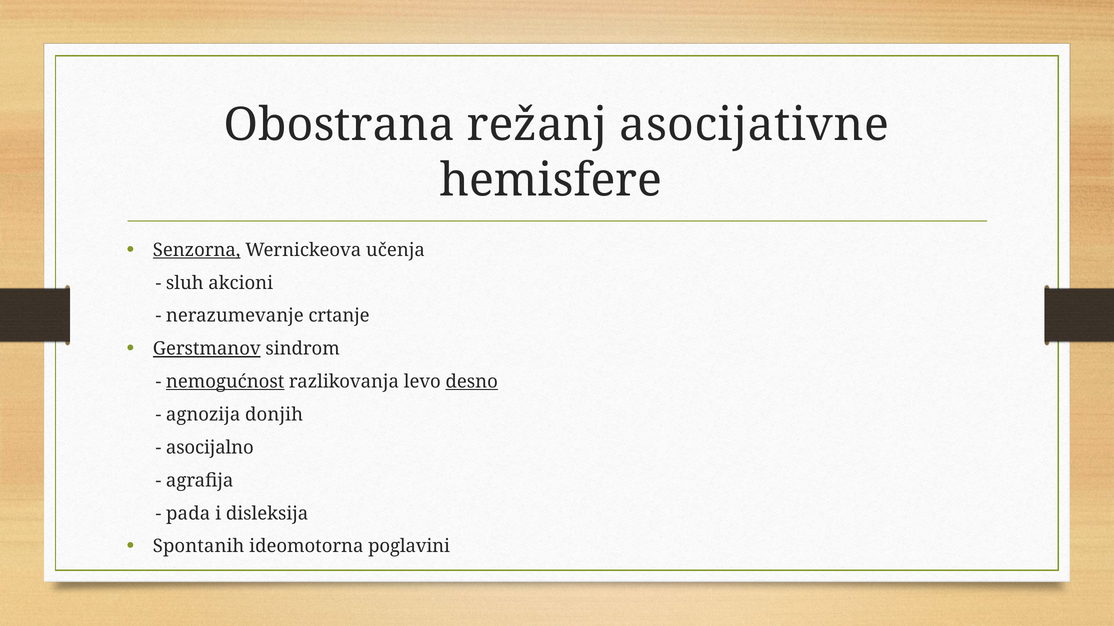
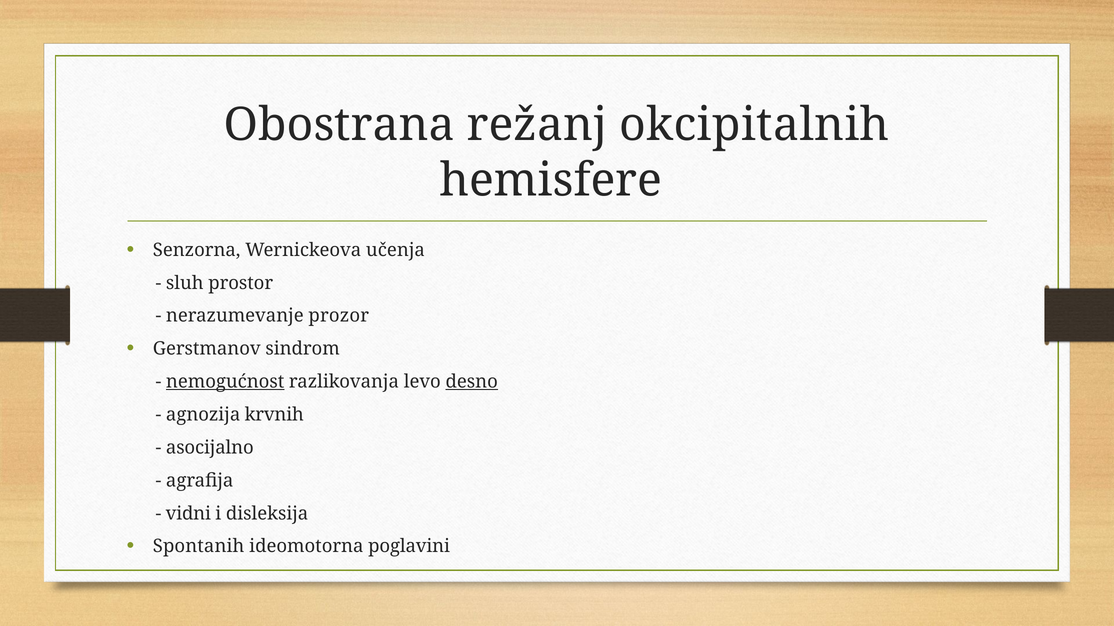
asocijativne: asocijativne -> okcipitalnih (754, 125)
Senzorna underline: present -> none (197, 250)
akcioni: akcioni -> prostor (241, 283)
crtanje: crtanje -> prozor (339, 316)
Gerstmanov underline: present -> none (207, 349)
donjih: donjih -> krvnih (274, 415)
pada: pada -> vidni (188, 514)
